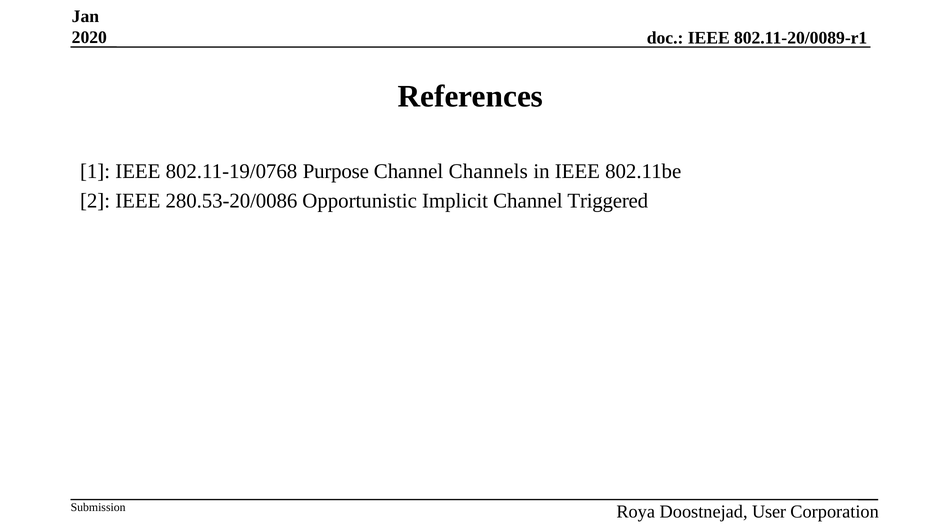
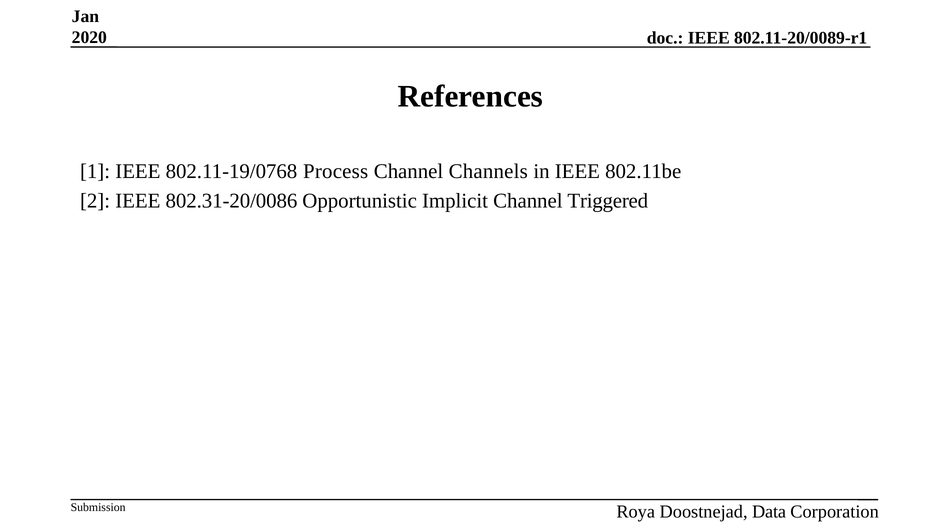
Purpose: Purpose -> Process (336, 172)
280.53-20/0086: 280.53-20/0086 -> 802.31-20/0086 (231, 201)
User: User -> Data (769, 512)
